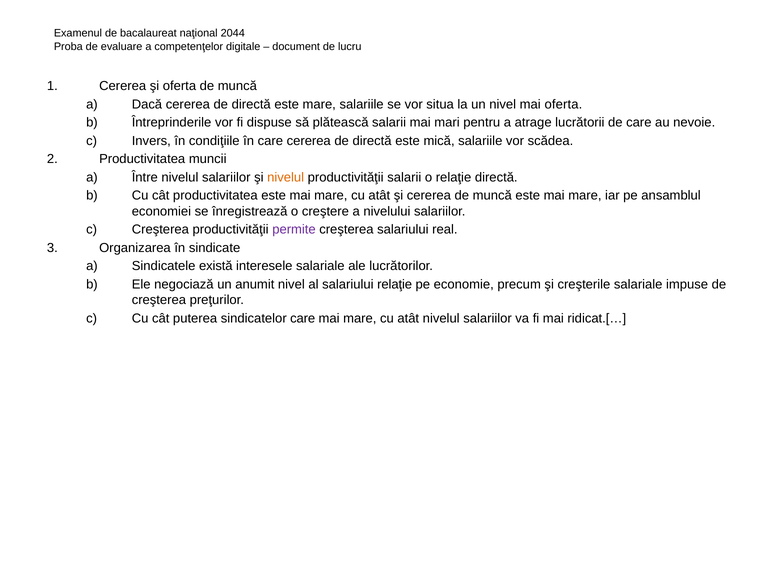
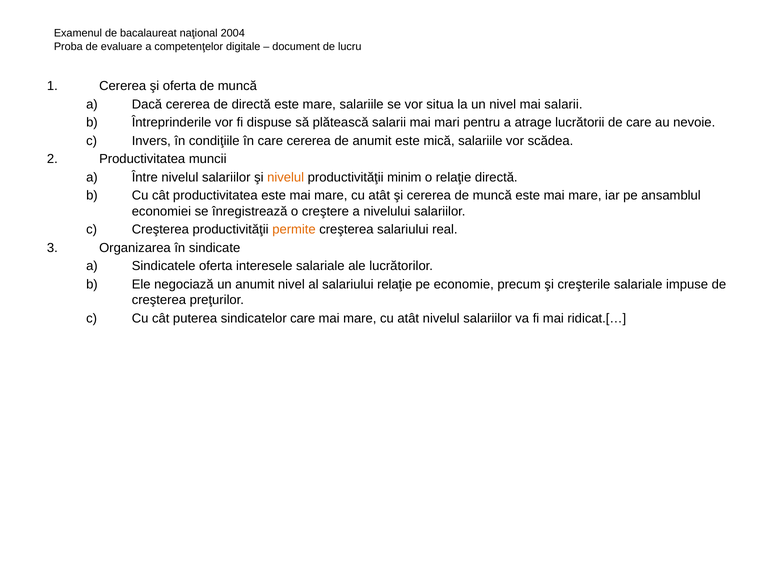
2044: 2044 -> 2004 (233, 33)
mai oferta: oferta -> salarii (563, 104)
care cererea de directă: directă -> anumit (372, 141)
productivităţii salarii: salarii -> minim (404, 177)
permite colour: purple -> orange (294, 230)
Sindicatele există: există -> oferta (216, 266)
